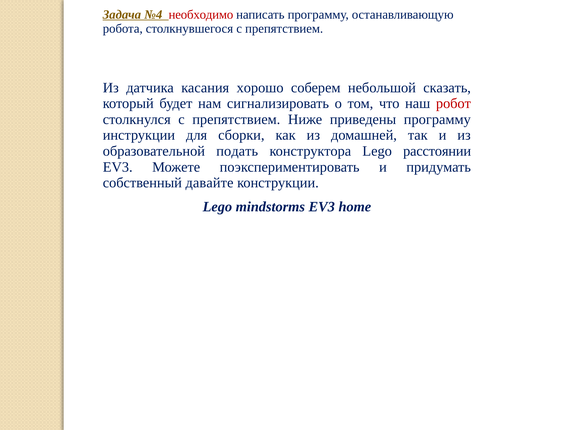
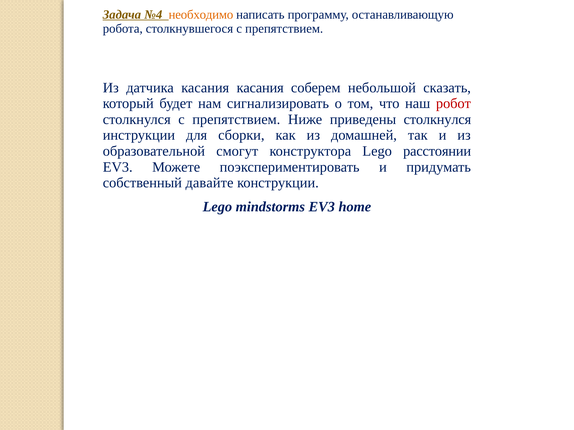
необходимо colour: red -> orange (201, 15)
касания хорошо: хорошо -> касания (260, 88)
приведены программу: программу -> столкнулся (437, 119)
подать: подать -> смогут (237, 151)
